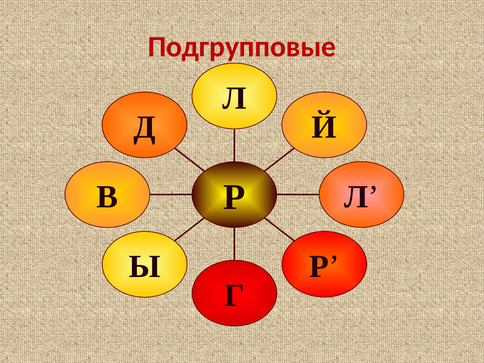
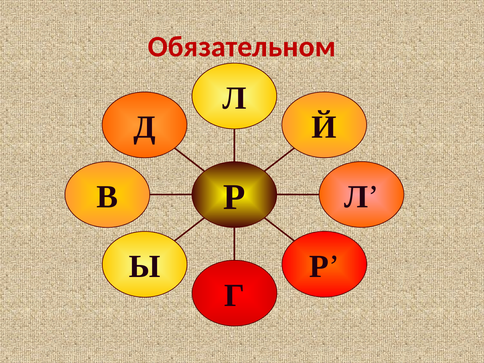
Подгрупповые: Подгрупповые -> Обязательном (242, 47)
